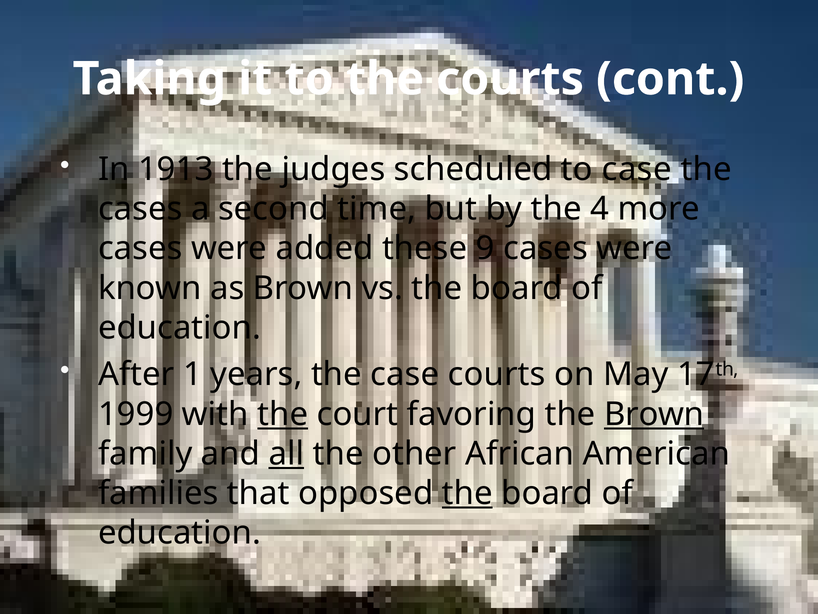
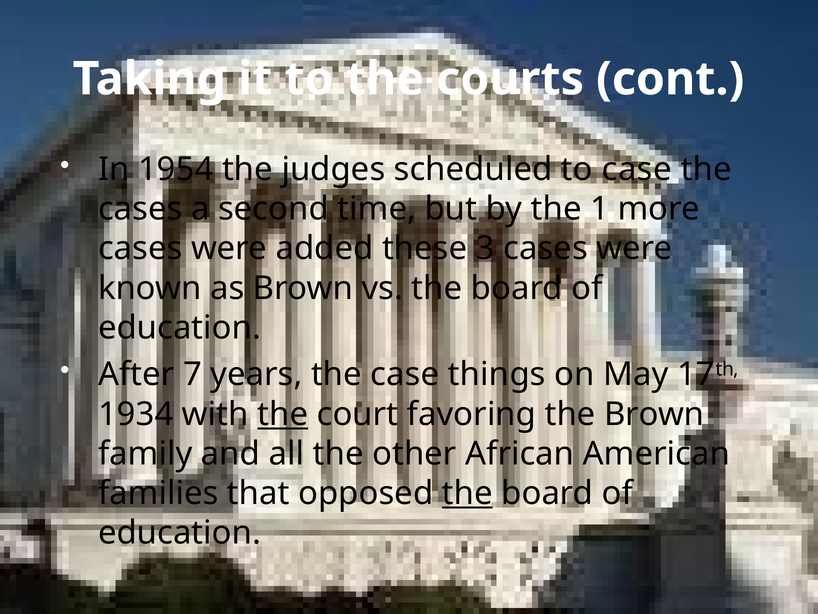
1913: 1913 -> 1954 (176, 169)
4: 4 -> 1 (600, 209)
9: 9 -> 3 (485, 248)
1: 1 -> 7 (192, 374)
case courts: courts -> things (497, 374)
1999: 1999 -> 1934 (136, 414)
Brown underline: present -> none (654, 414)
all underline: present -> none (286, 453)
